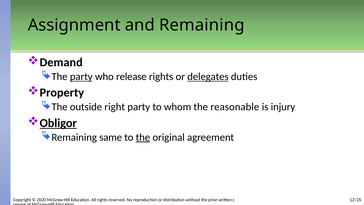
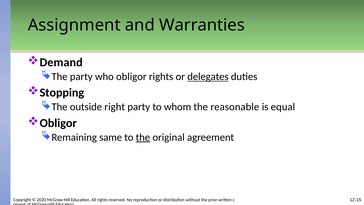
and Remaining: Remaining -> Warranties (202, 25)
party underline: present -> none (81, 77)
who release: release -> obligor (131, 77)
Property: Property -> Stopping (62, 93)
injury: injury -> equal (283, 107)
Obligor underline: present -> none (58, 123)
